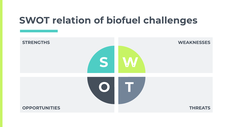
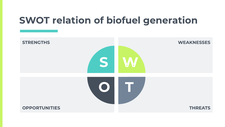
challenges: challenges -> generation (170, 20)
